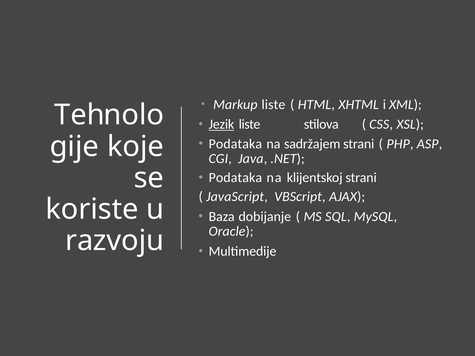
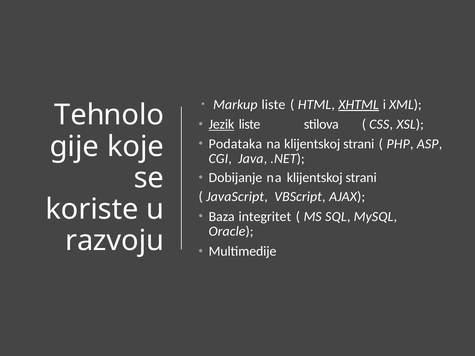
XHTML underline: none -> present (359, 105)
sadržajem: sadržajem -> klijentskoj (312, 144)
Podataka: Podataka -> Dobijanje (235, 178)
dobijanje: dobijanje -> integritet (265, 217)
